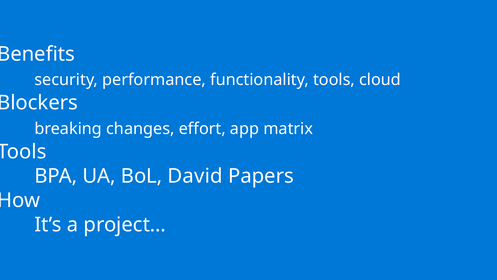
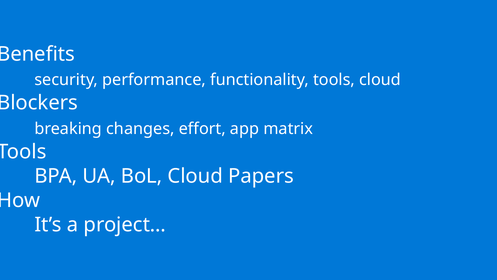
BoL David: David -> Cloud (195, 176)
